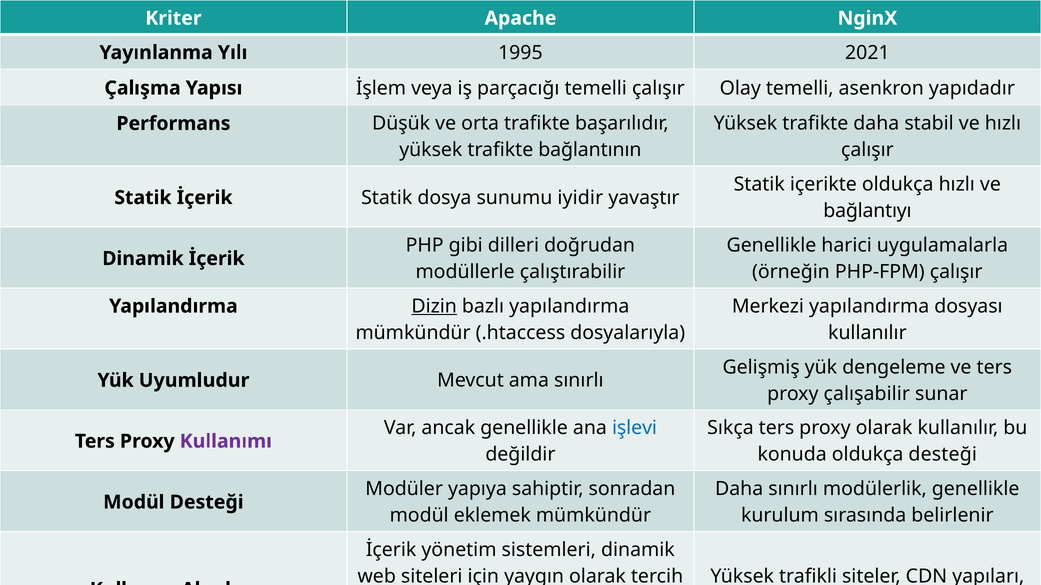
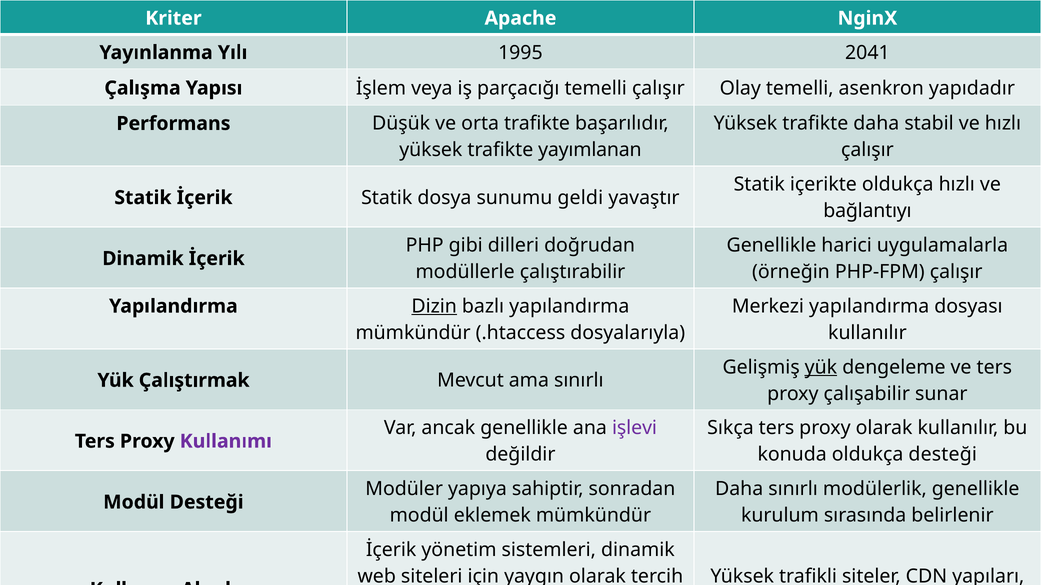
2021: 2021 -> 2041 (867, 53)
bağlantının: bağlantının -> yayımlanan (590, 150)
iyidir: iyidir -> geldi (580, 198)
yük underline: none -> present (821, 367)
Uyumludur: Uyumludur -> Çalıştırmak (194, 381)
işlevi colour: blue -> purple (635, 428)
